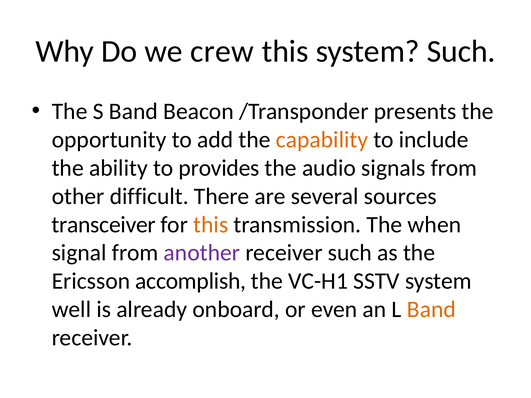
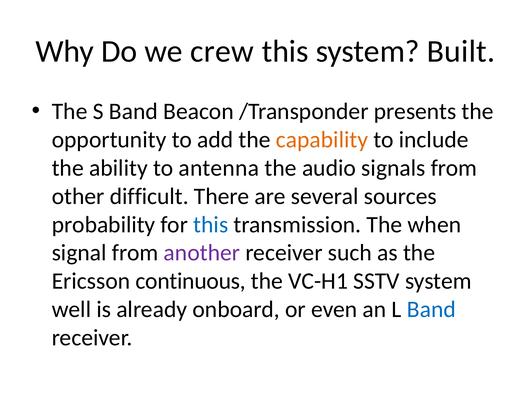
system Such: Such -> Built (461, 51)
provides: provides -> antenna (219, 168)
transceiver: transceiver -> probability (104, 225)
this colour: orange -> blue (211, 225)
accomplish: accomplish -> continuous (191, 281)
Band colour: orange -> blue (431, 310)
